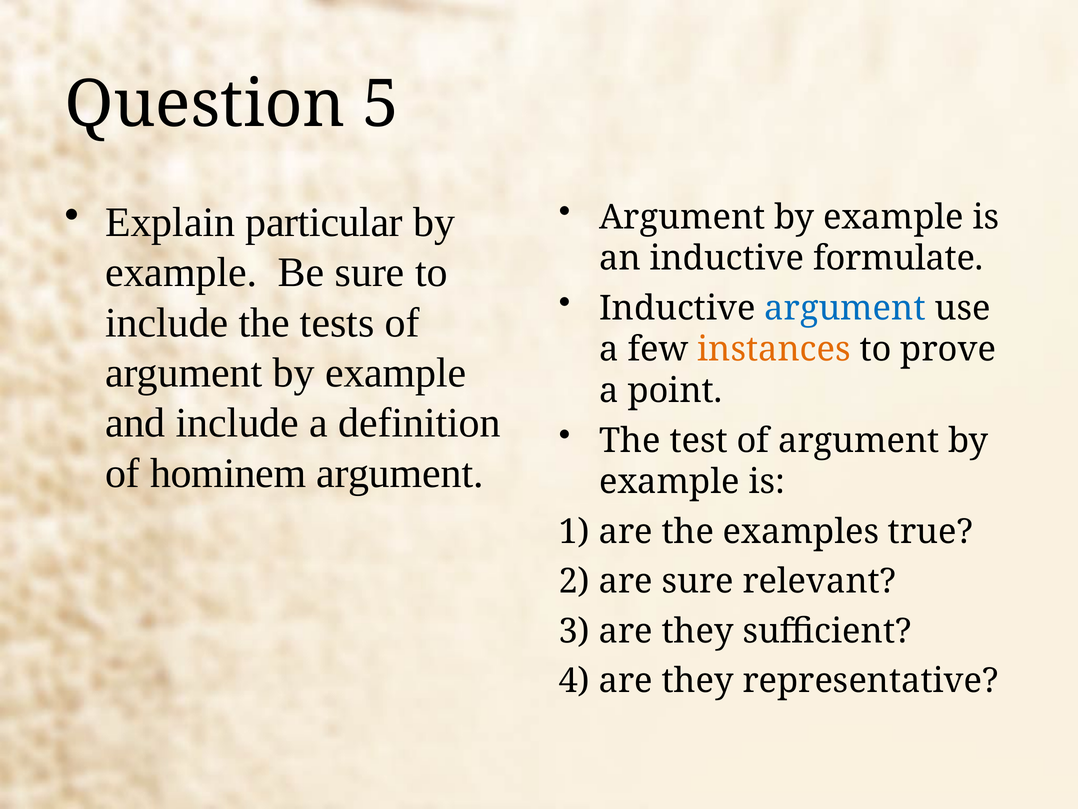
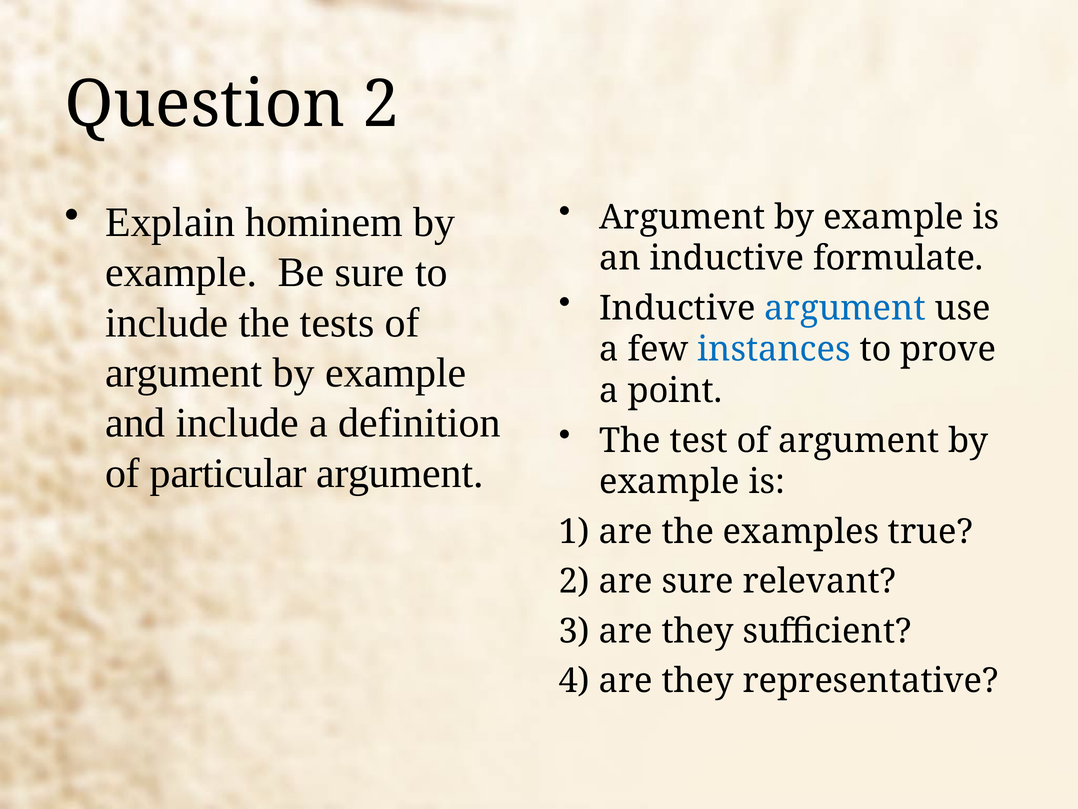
Question 5: 5 -> 2 (381, 104)
particular: particular -> hominem (324, 222)
instances colour: orange -> blue (774, 349)
hominem: hominem -> particular (228, 473)
